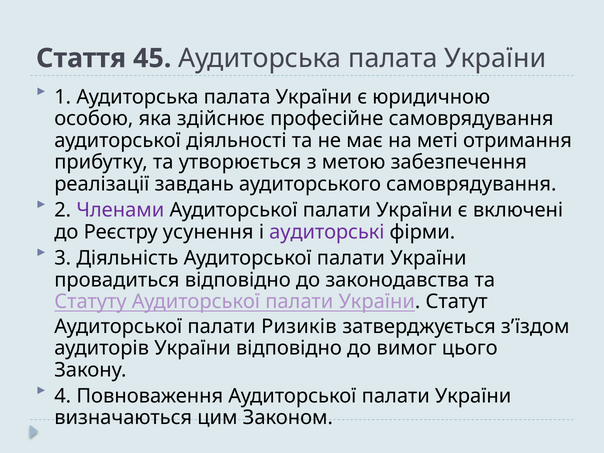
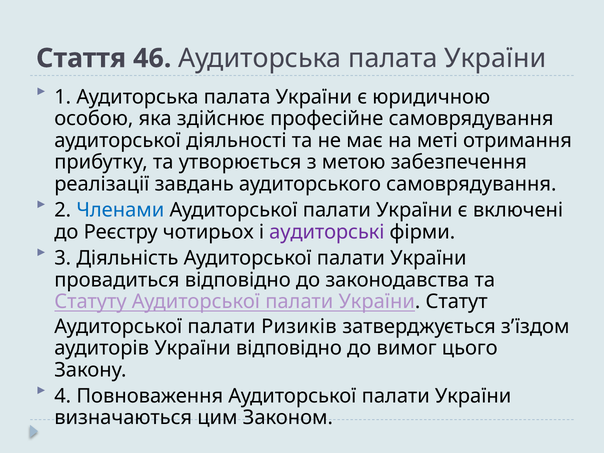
45: 45 -> 46 (152, 58)
Членами colour: purple -> blue (120, 210)
усунення: усунення -> чотирьох (208, 232)
